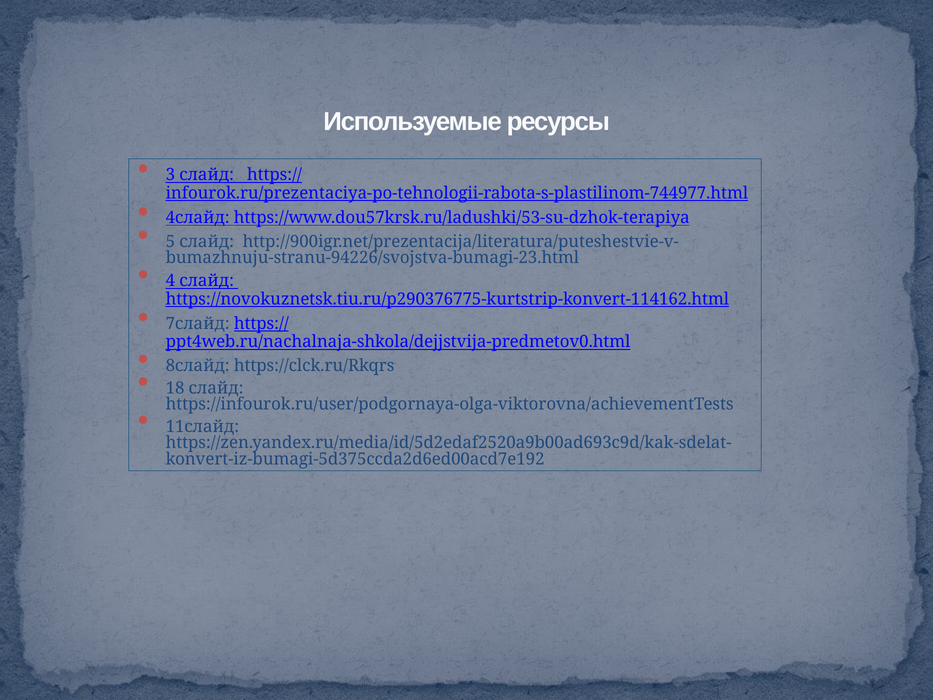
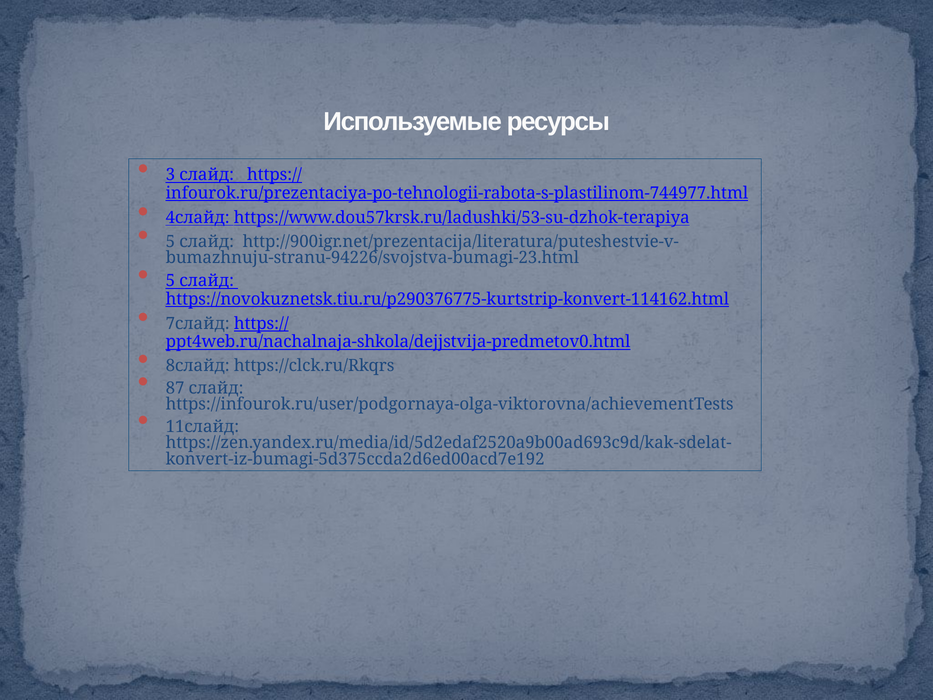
4: 4 -> 5 (170, 281)
18: 18 -> 87 (175, 388)
